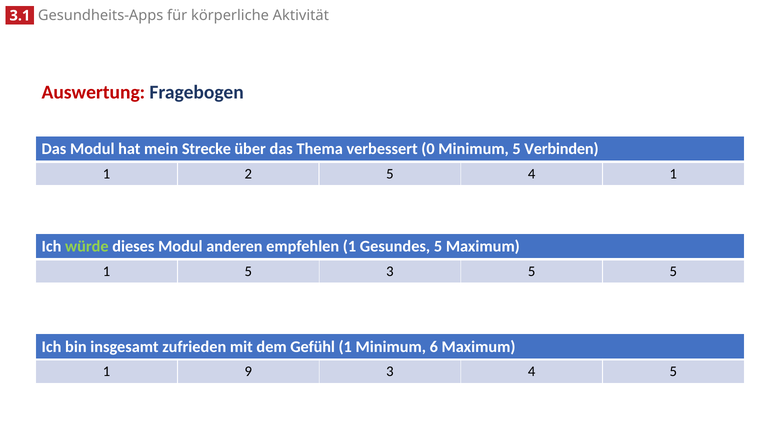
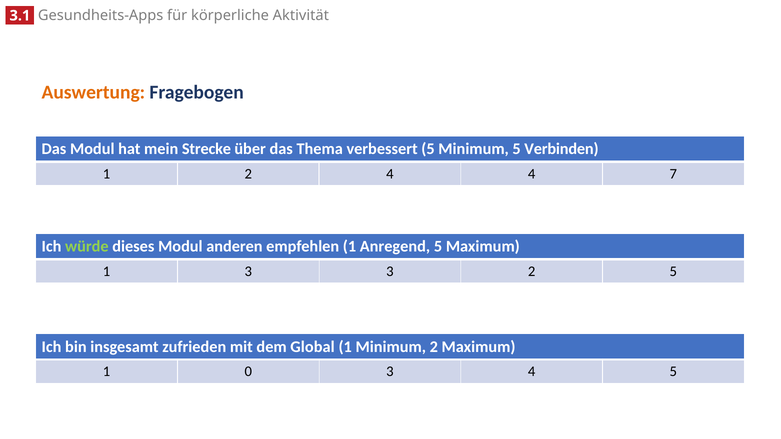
Auswertung colour: red -> orange (93, 92)
verbessert 0: 0 -> 5 (428, 149)
2 5: 5 -> 4 (390, 174)
4 1: 1 -> 7 (673, 174)
Gesundes: Gesundes -> Anregend (395, 247)
1 5: 5 -> 3 (248, 271)
3 5: 5 -> 2 (532, 271)
Gefühl: Gefühl -> Global (313, 347)
Minimum 6: 6 -> 2 (434, 347)
9: 9 -> 0 (248, 372)
